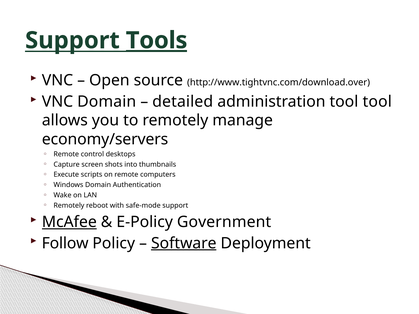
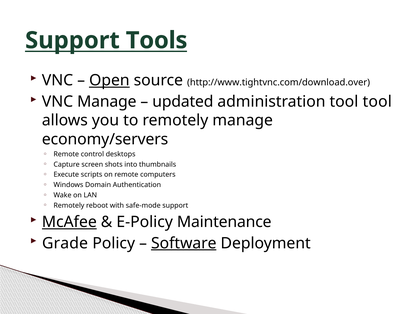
Tools underline: present -> none (157, 40)
Open underline: none -> present (109, 80)
VNC Domain: Domain -> Manage (107, 102)
detailed: detailed -> updated (183, 102)
Government: Government -> Maintenance (224, 222)
Follow: Follow -> Grade (65, 243)
